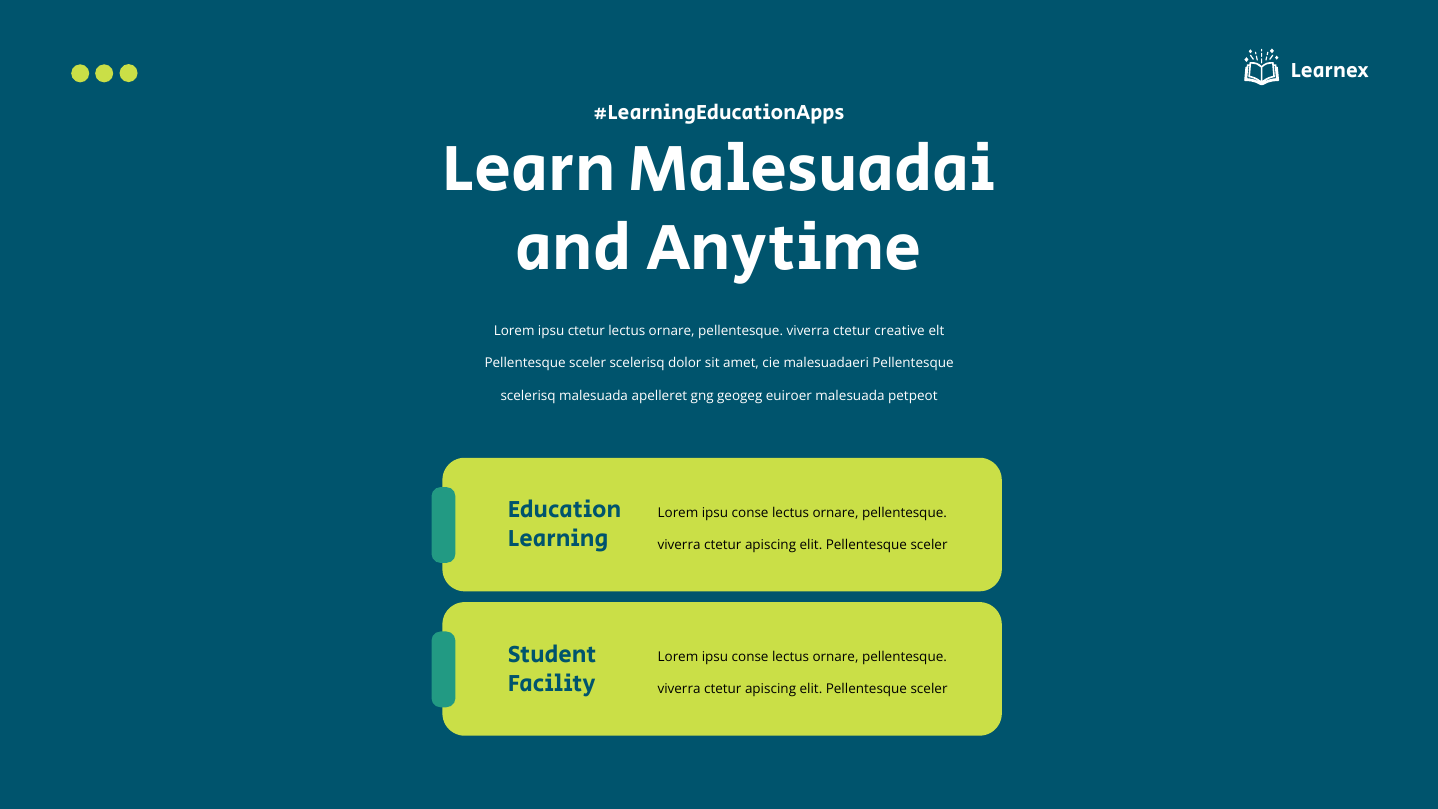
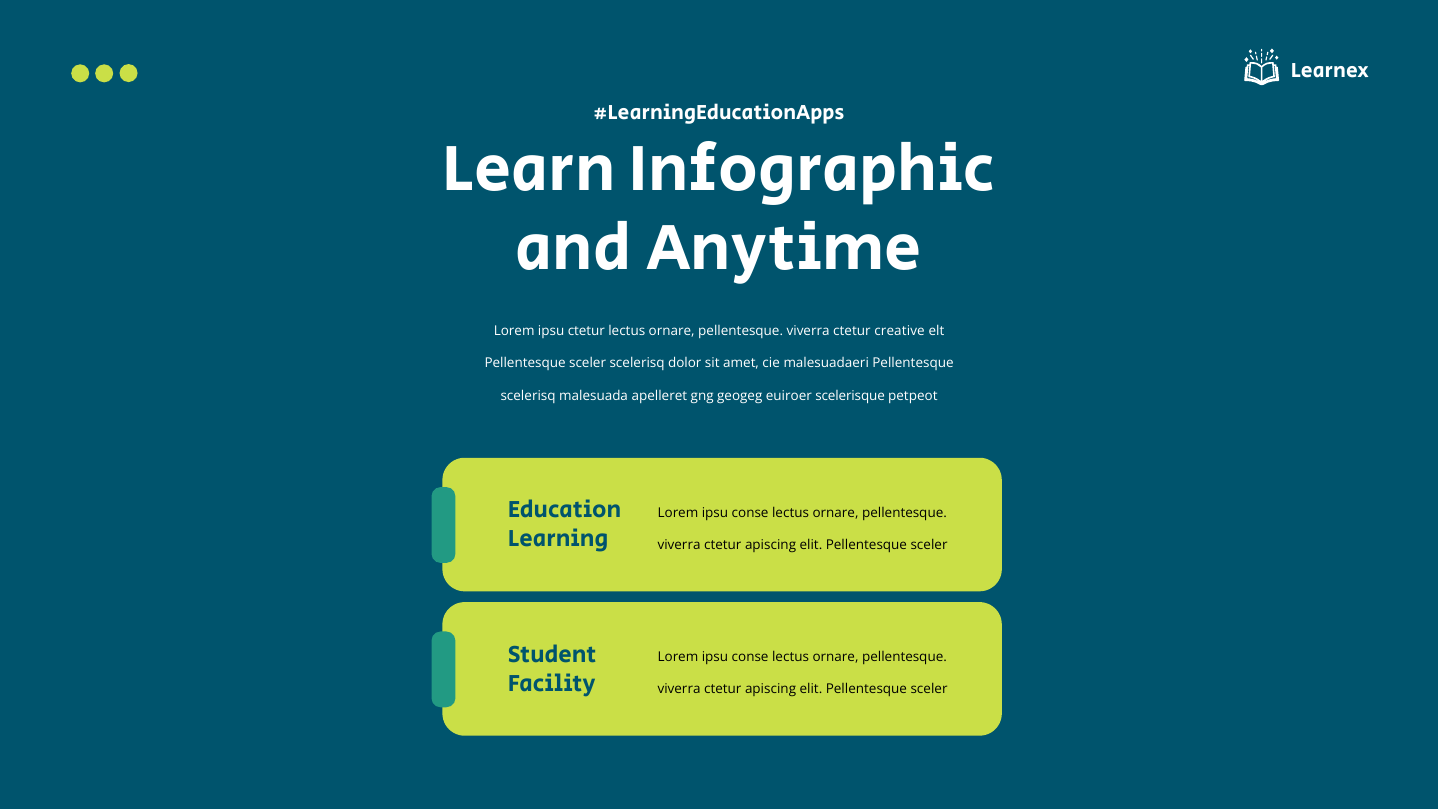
Malesuadai: Malesuadai -> Infographic (812, 168)
euiroer malesuada: malesuada -> scelerisque (850, 396)
